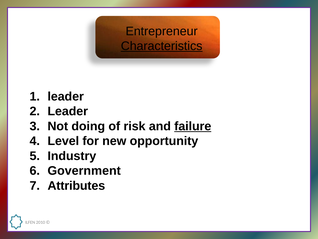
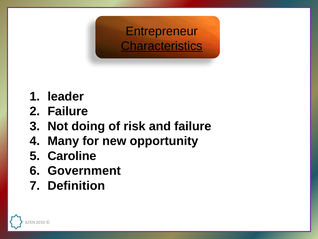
Leader: Leader -> Failure (68, 111)
failure underline: present -> none (193, 126)
Level: Level -> Many (63, 141)
Industry: Industry -> Caroline (72, 156)
Attributes: Attributes -> Definition (76, 185)
